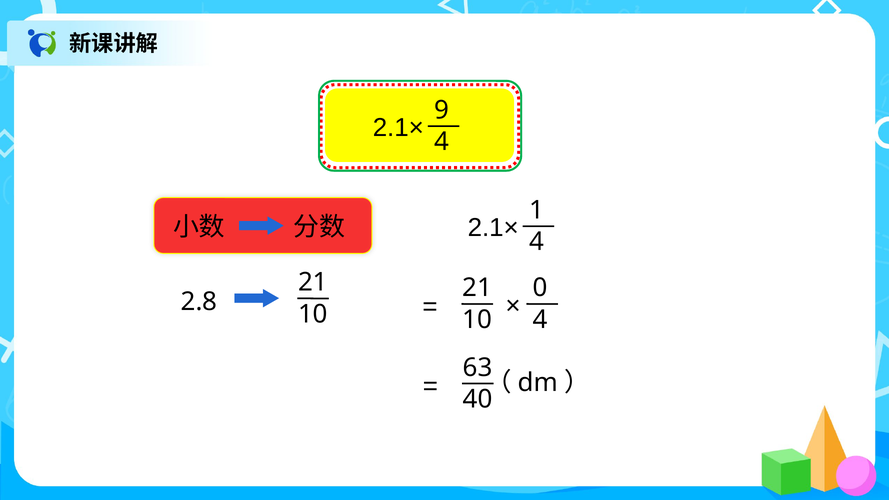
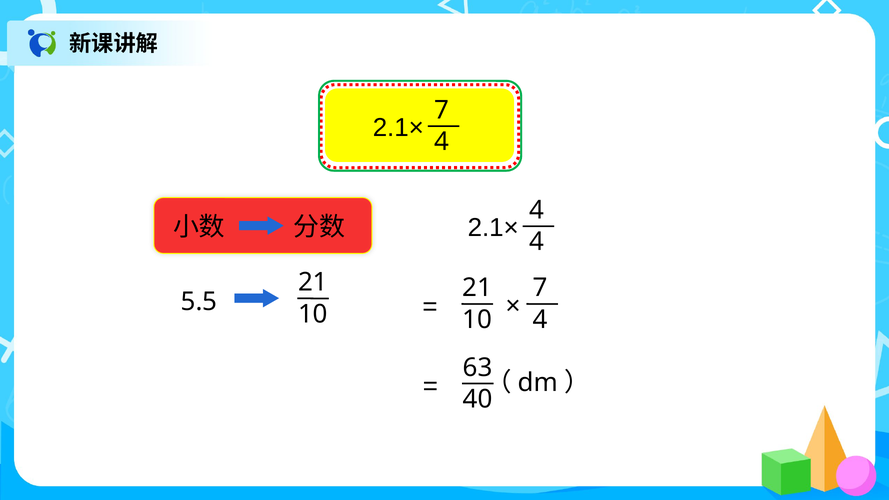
2.1× 9: 9 -> 7 (442, 110)
2.1× 1: 1 -> 4 (537, 210)
2.8: 2.8 -> 5.5 (199, 302)
0: 0 -> 7 (540, 288)
